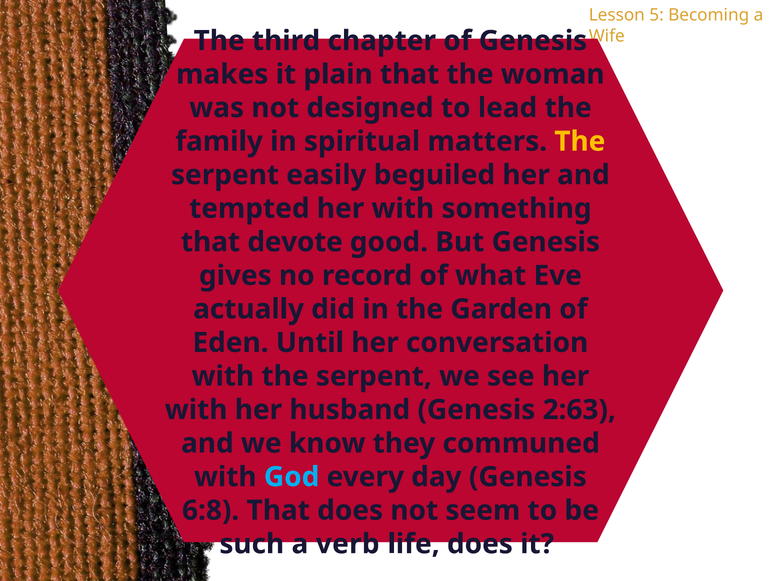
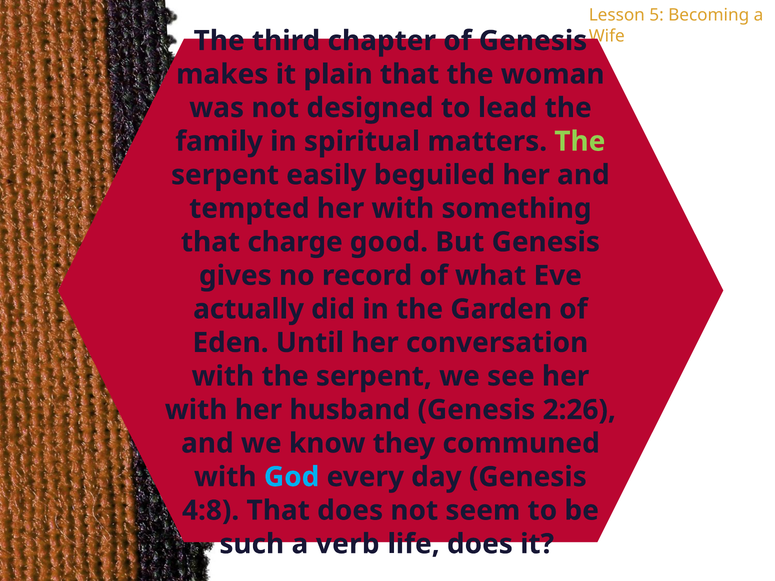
The colour: yellow -> light green (580, 141)
devote: devote -> charge (295, 242)
2:63: 2:63 -> 2:26 (579, 410)
6:8: 6:8 -> 4:8 (211, 511)
